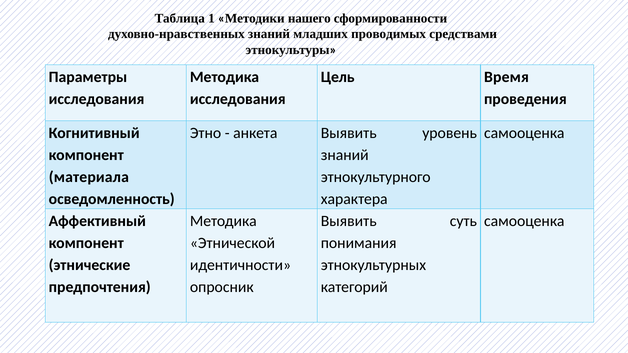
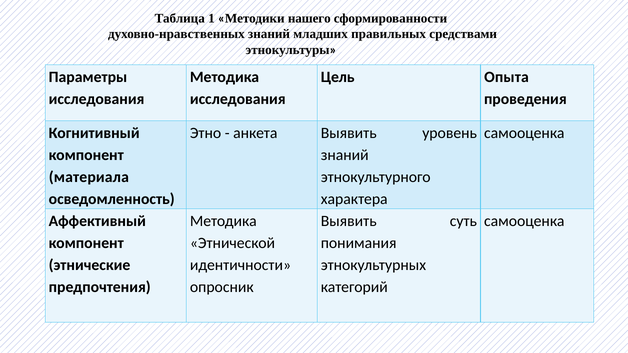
проводимых: проводимых -> правильных (389, 34)
Время: Время -> Опыта (506, 77)
